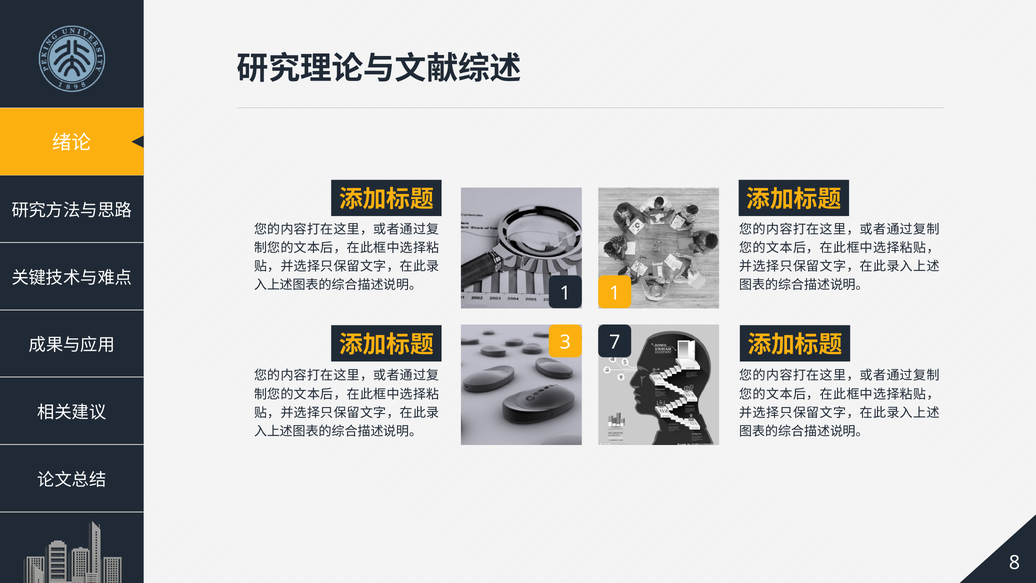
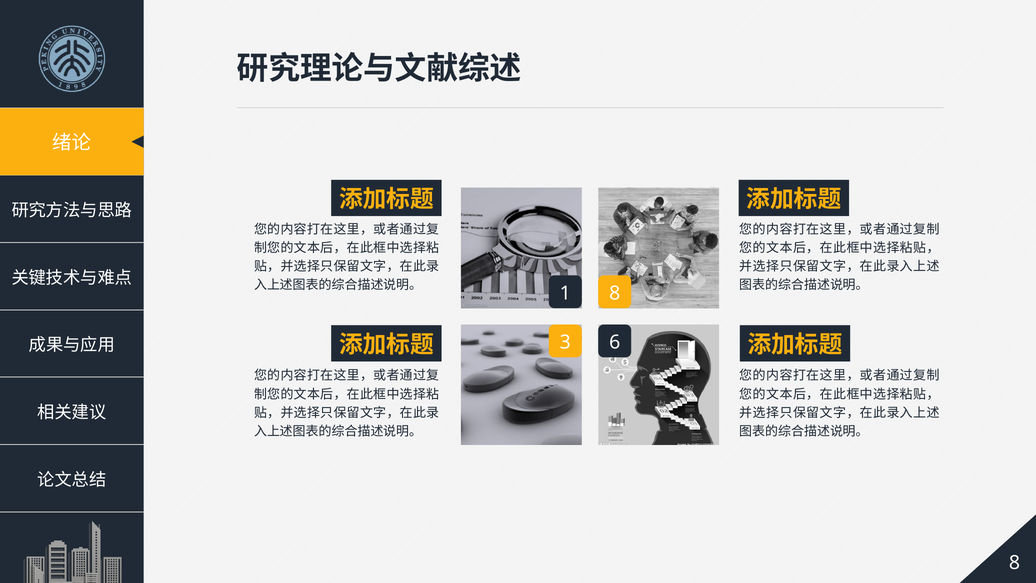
1 1: 1 -> 8 (615, 293)
7: 7 -> 6 (615, 342)
